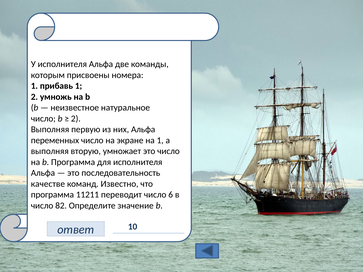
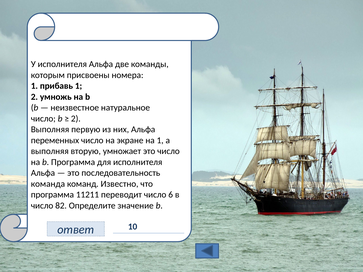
качестве: качестве -> команда (48, 184)
